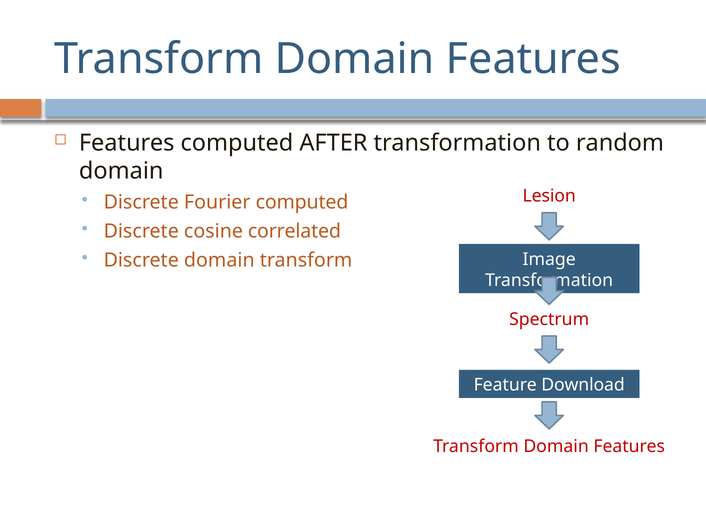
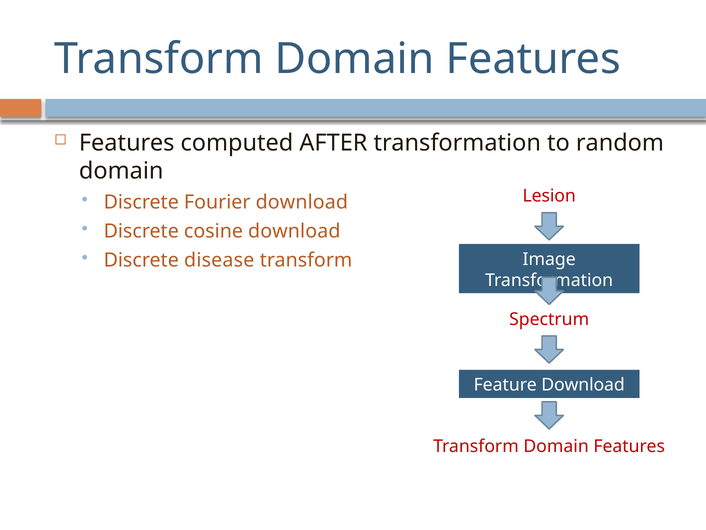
Fourier computed: computed -> download (302, 202)
cosine correlated: correlated -> download (294, 231)
Discrete domain: domain -> disease (219, 260)
